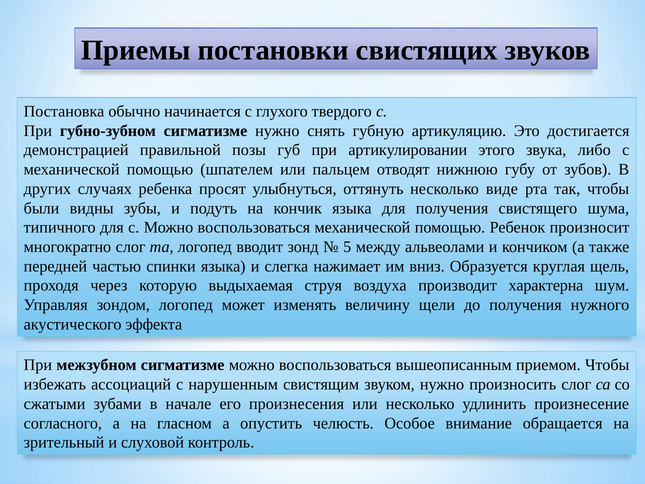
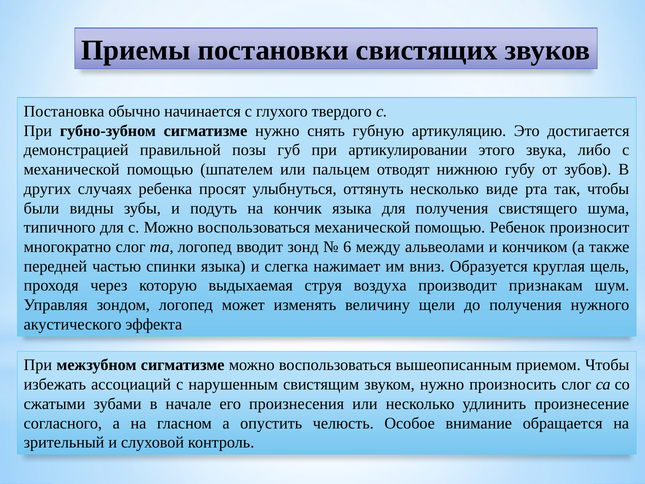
5: 5 -> 6 (347, 247)
характерна: характерна -> признакам (546, 286)
